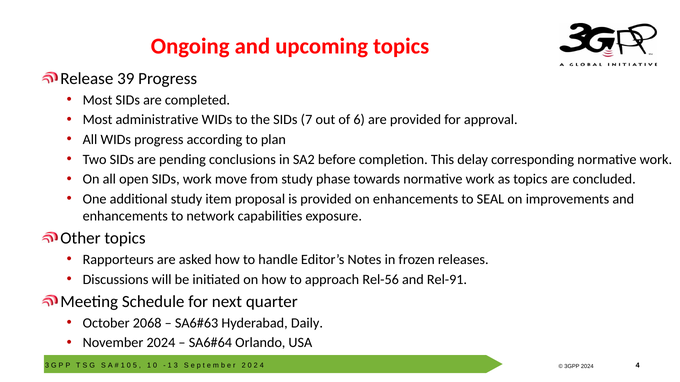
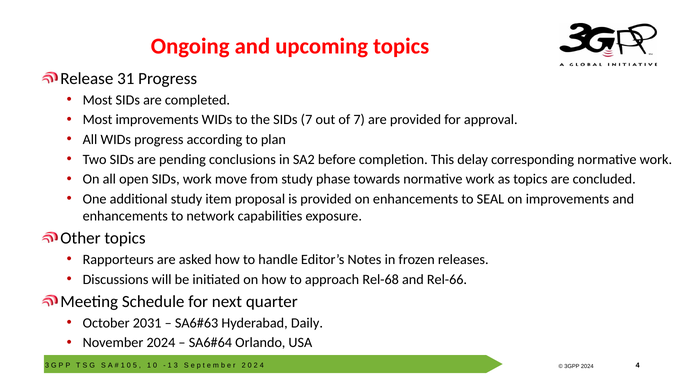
39: 39 -> 31 (126, 79)
Most administrative: administrative -> improvements (157, 120)
of 6: 6 -> 7 (359, 120)
Rel-56: Rel-56 -> Rel-68 (381, 280)
Rel-91: Rel-91 -> Rel-66 (447, 280)
2068: 2068 -> 2031 (147, 323)
